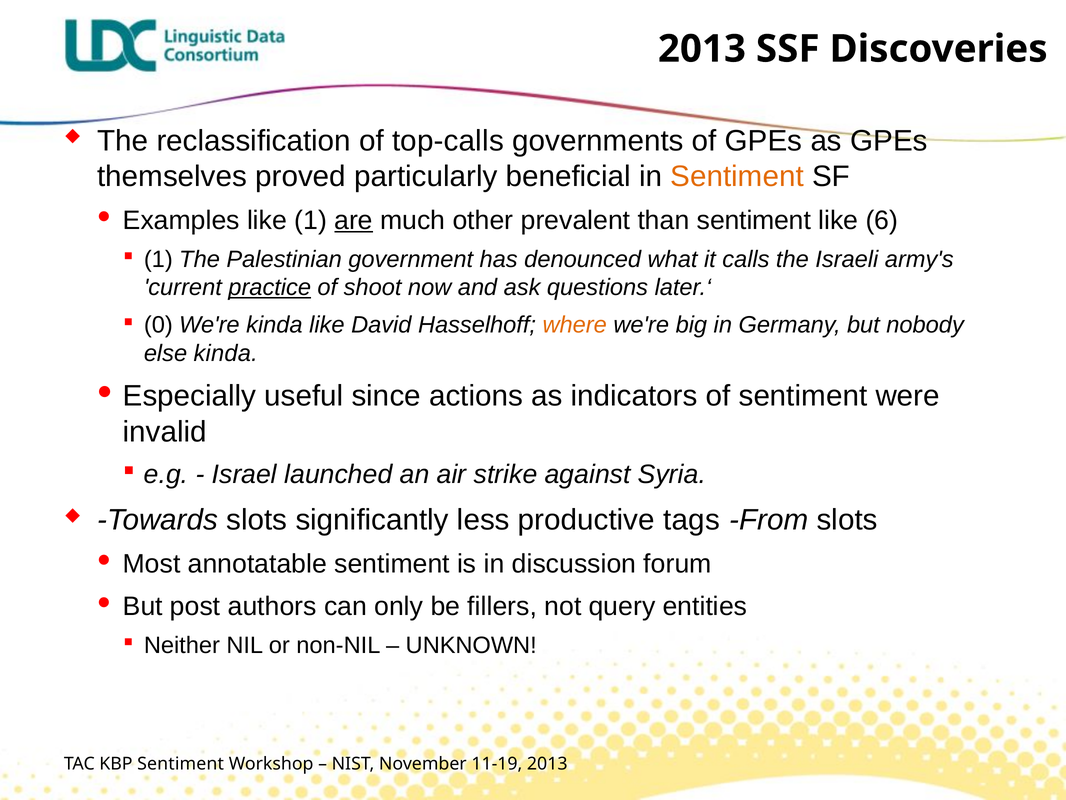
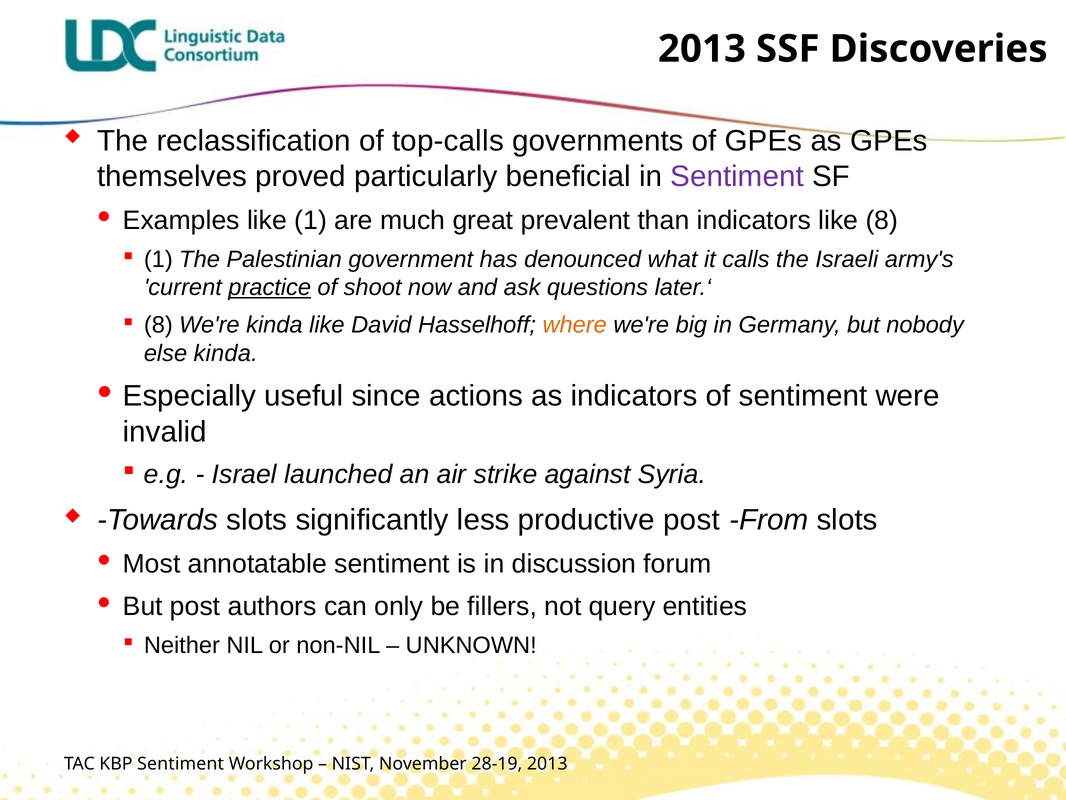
Sentiment colour: orange -> purple (737, 176)
are underline: present -> none (354, 220)
other: other -> great (483, 220)
than sentiment: sentiment -> indicators (754, 220)
like 6: 6 -> 8 (882, 220)
0: 0 -> 8 (158, 325)
productive tags: tags -> post (692, 520)
11-19: 11-19 -> 28-19 (497, 763)
